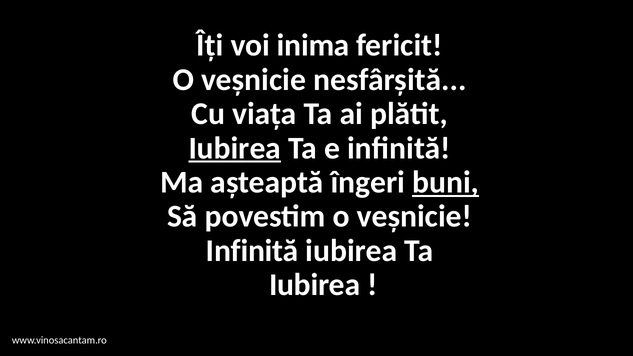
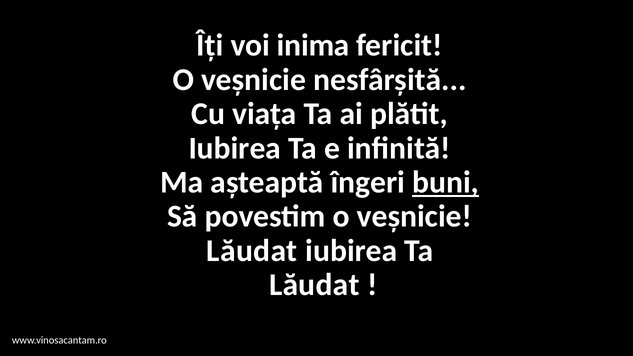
Iubirea underline: present -> none (235, 148)
Infinită: Infinită -> Lăudat (252, 251)
Iubirea: Iubirea -> Lăudat (314, 285)
